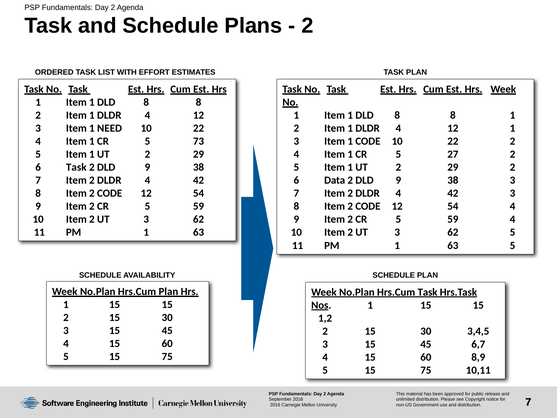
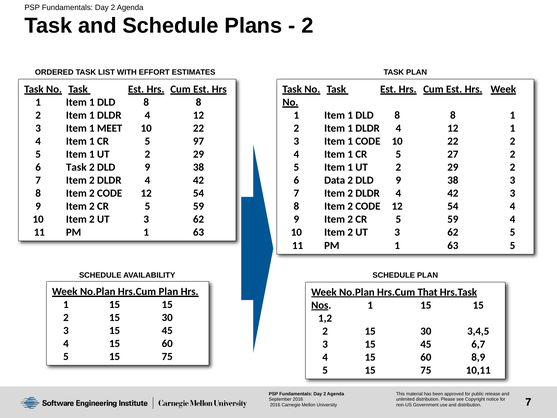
NEED: NEED -> MEET (110, 128)
73: 73 -> 97 (199, 141)
Task: Task -> That (428, 292)
